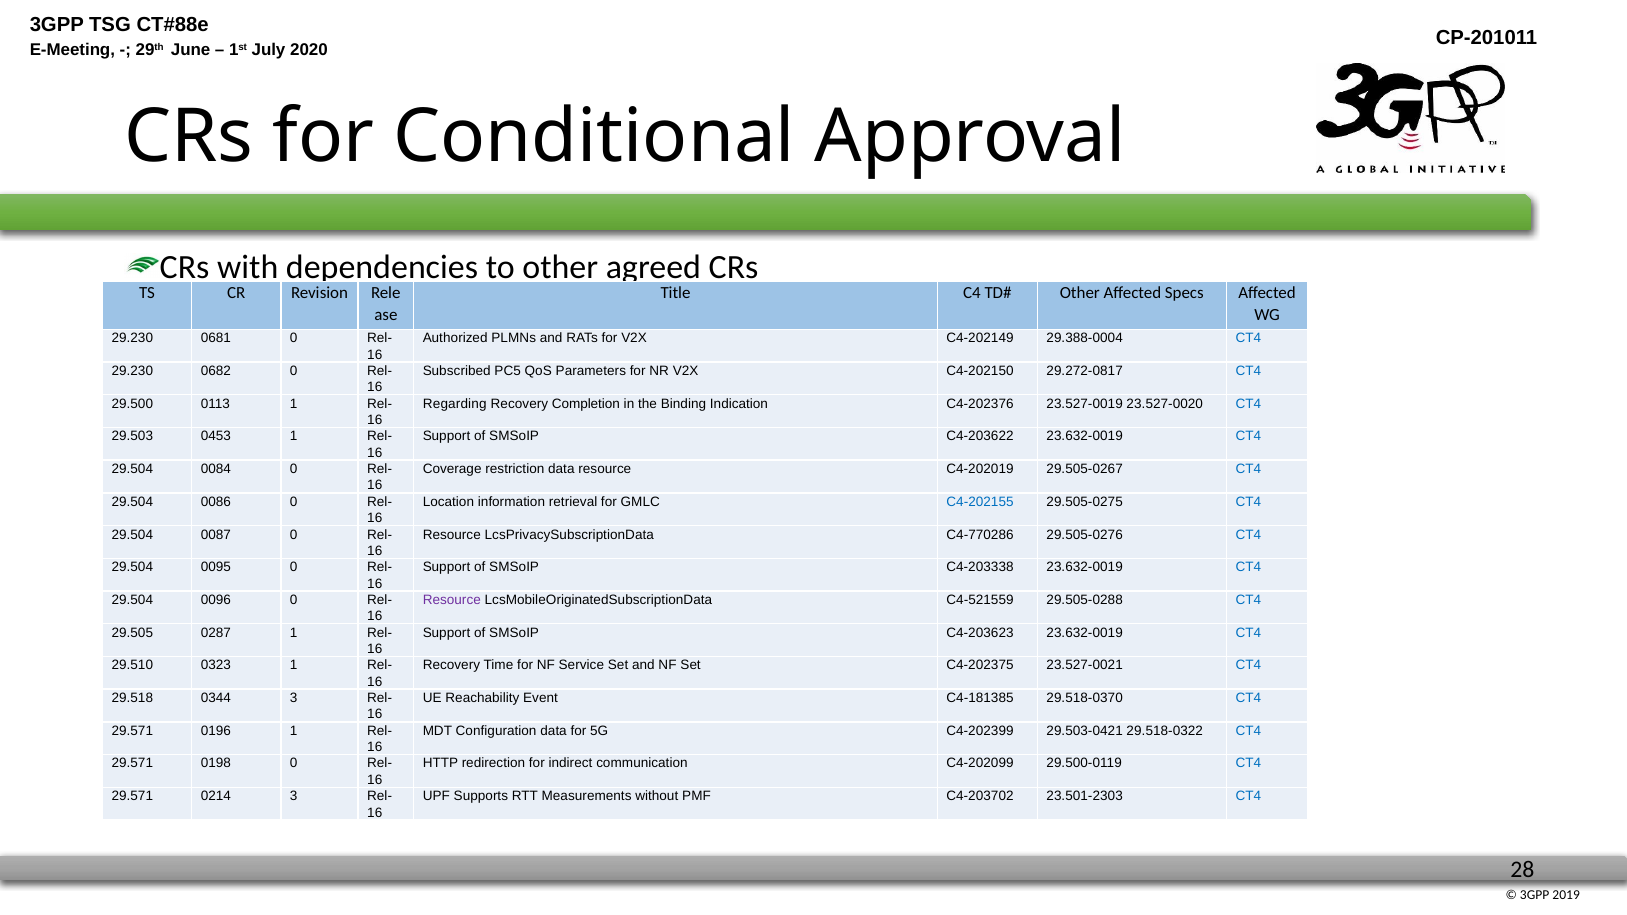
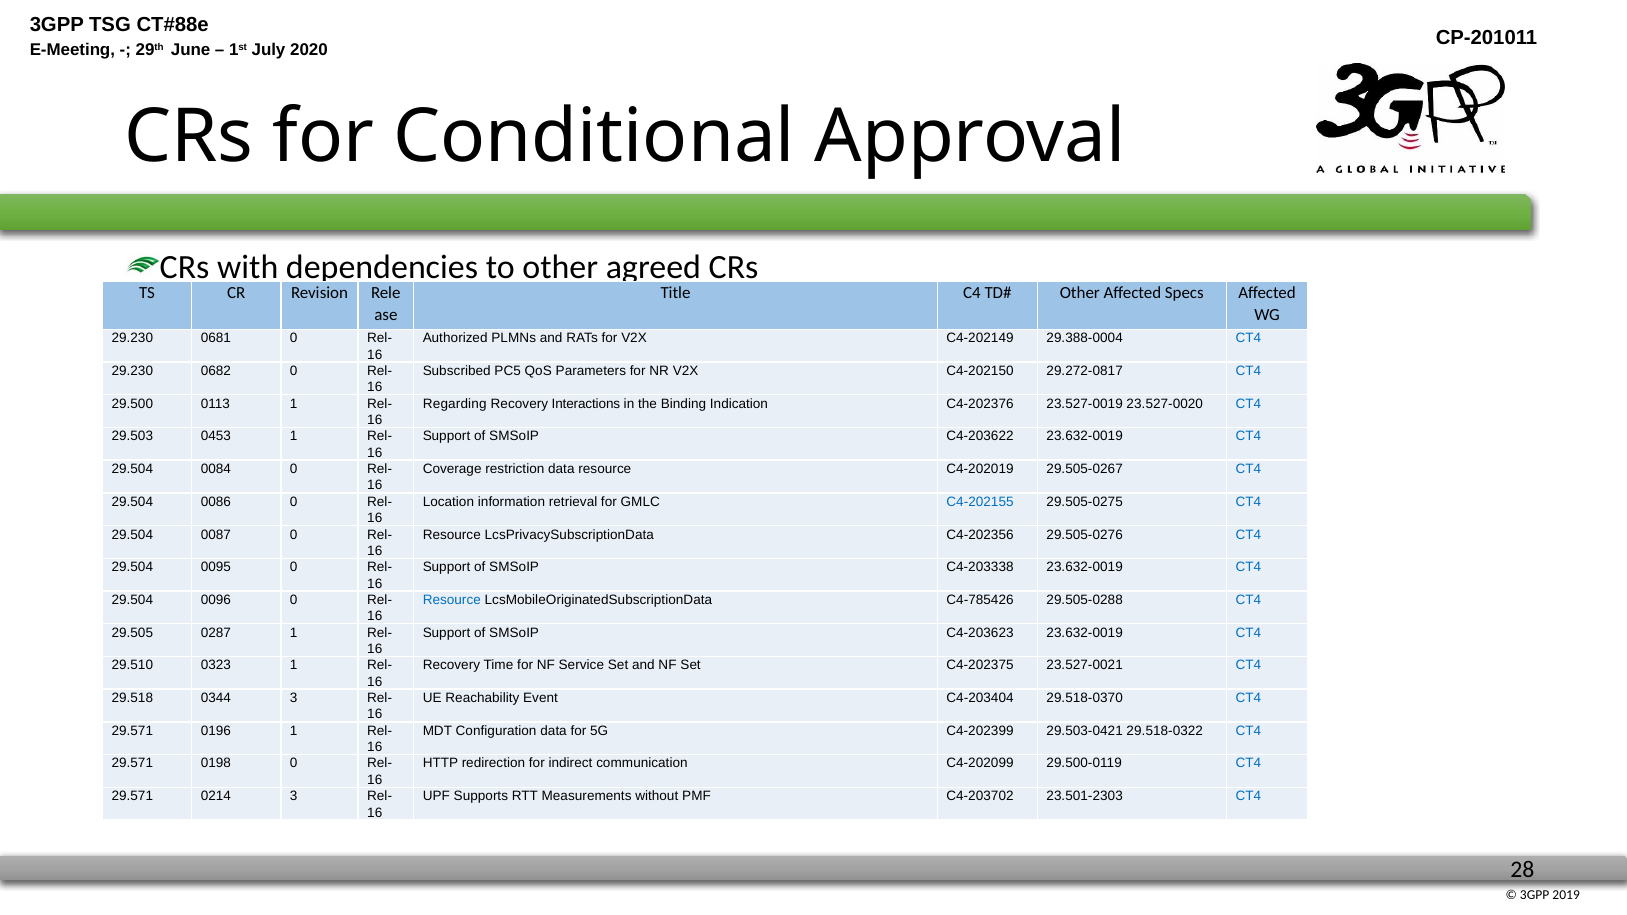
Completion: Completion -> Interactions (586, 404)
C4-770286: C4-770286 -> C4-202356 (980, 535)
Resource colour: purple -> blue (452, 600)
C4-521559: C4-521559 -> C4-785426 (980, 600)
C4-181385: C4-181385 -> C4-203404 (980, 698)
